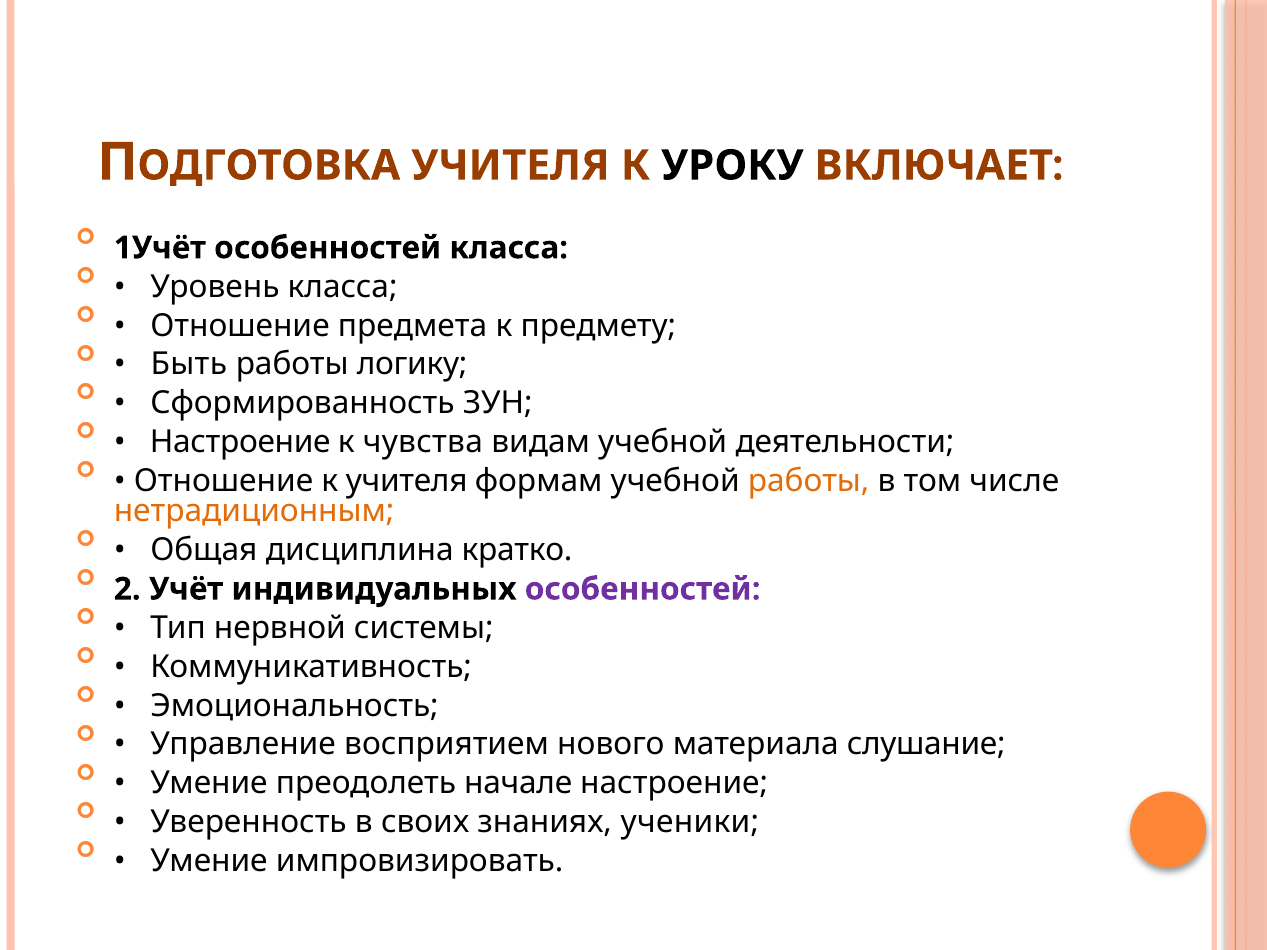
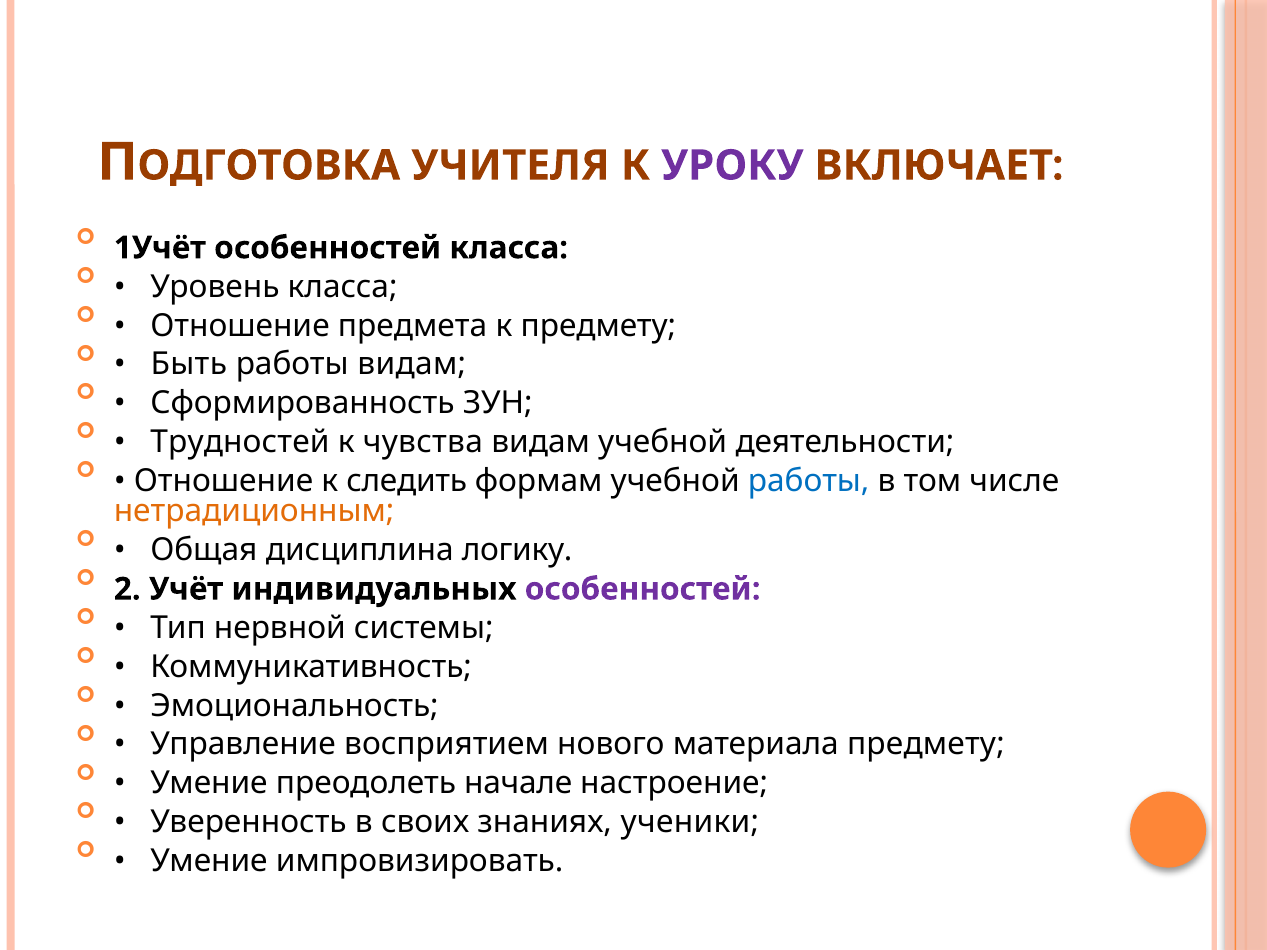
УРОКУ colour: black -> purple (732, 166)
работы логику: логику -> видам (412, 365)
Настроение: Настроение -> Трудностей (240, 442)
к учителя: учителя -> следить (407, 481)
работы colour: orange -> blue (809, 481)
кратко: кратко -> логику (517, 550)
материала слушание: слушание -> предмету (926, 745)
